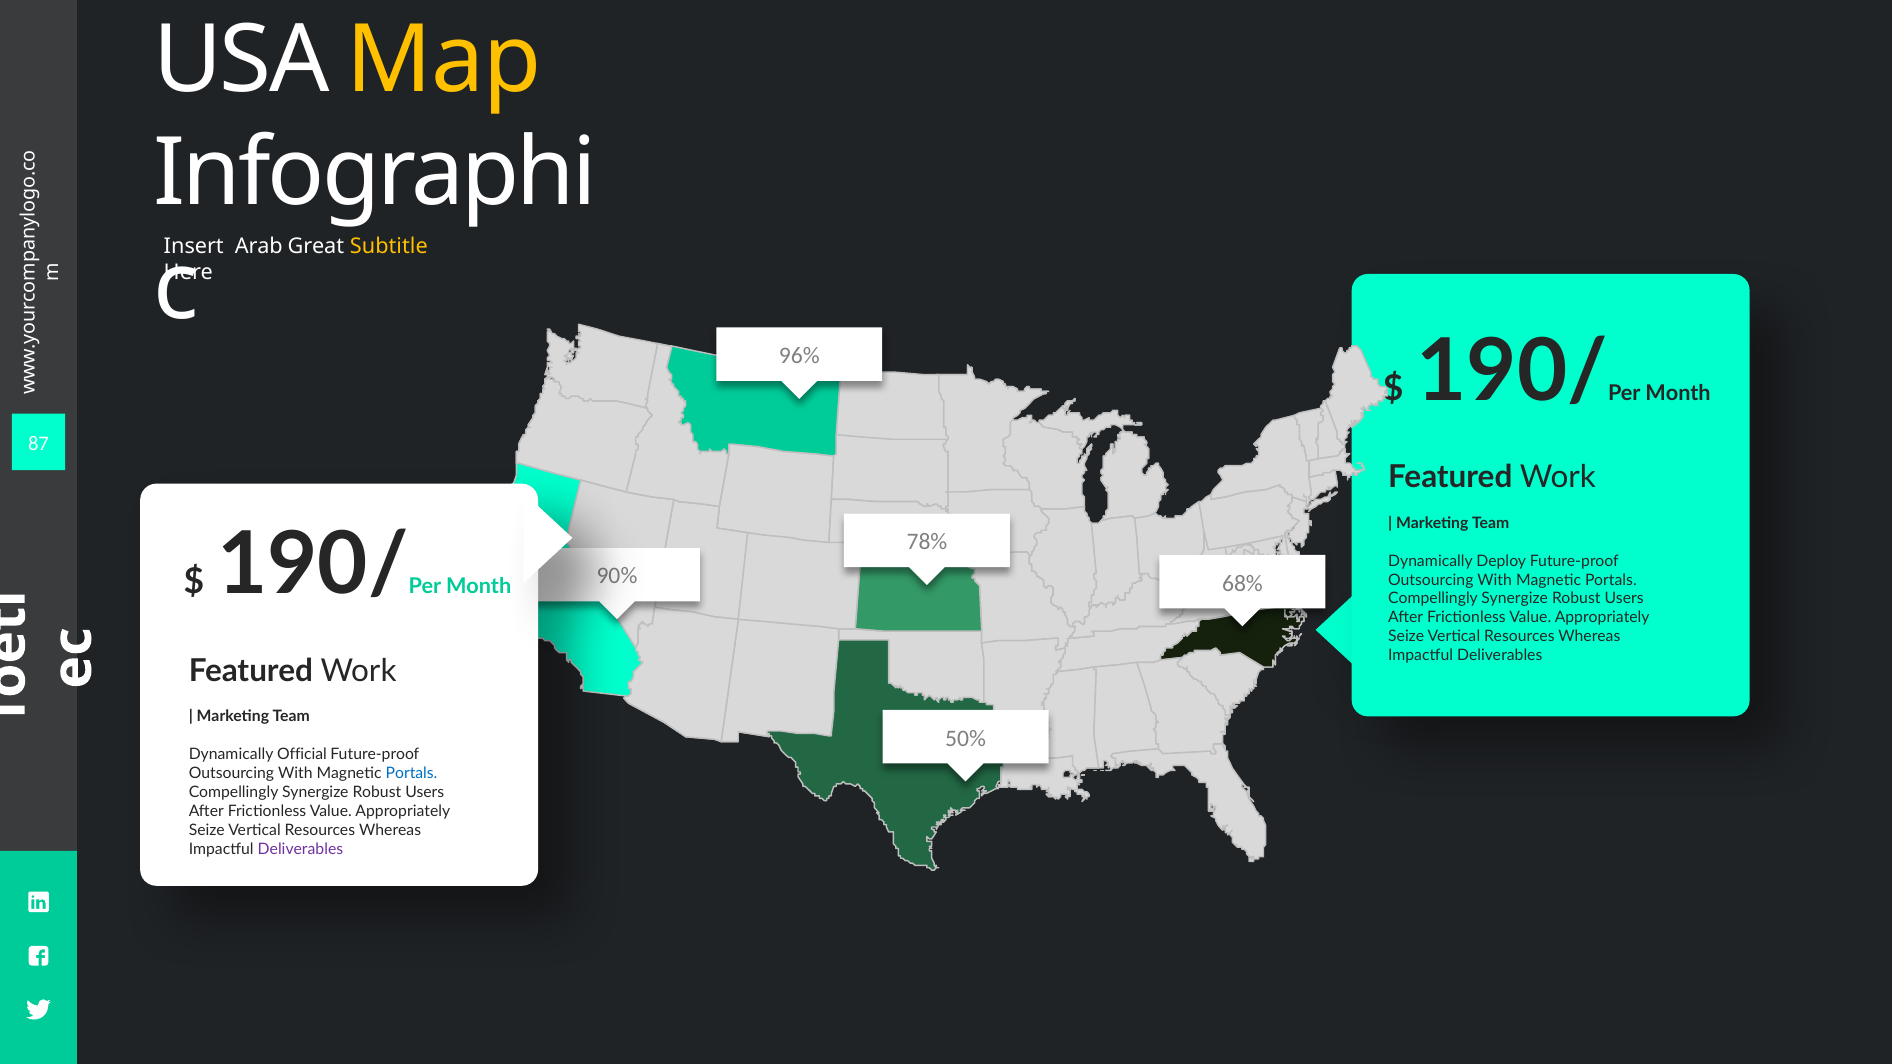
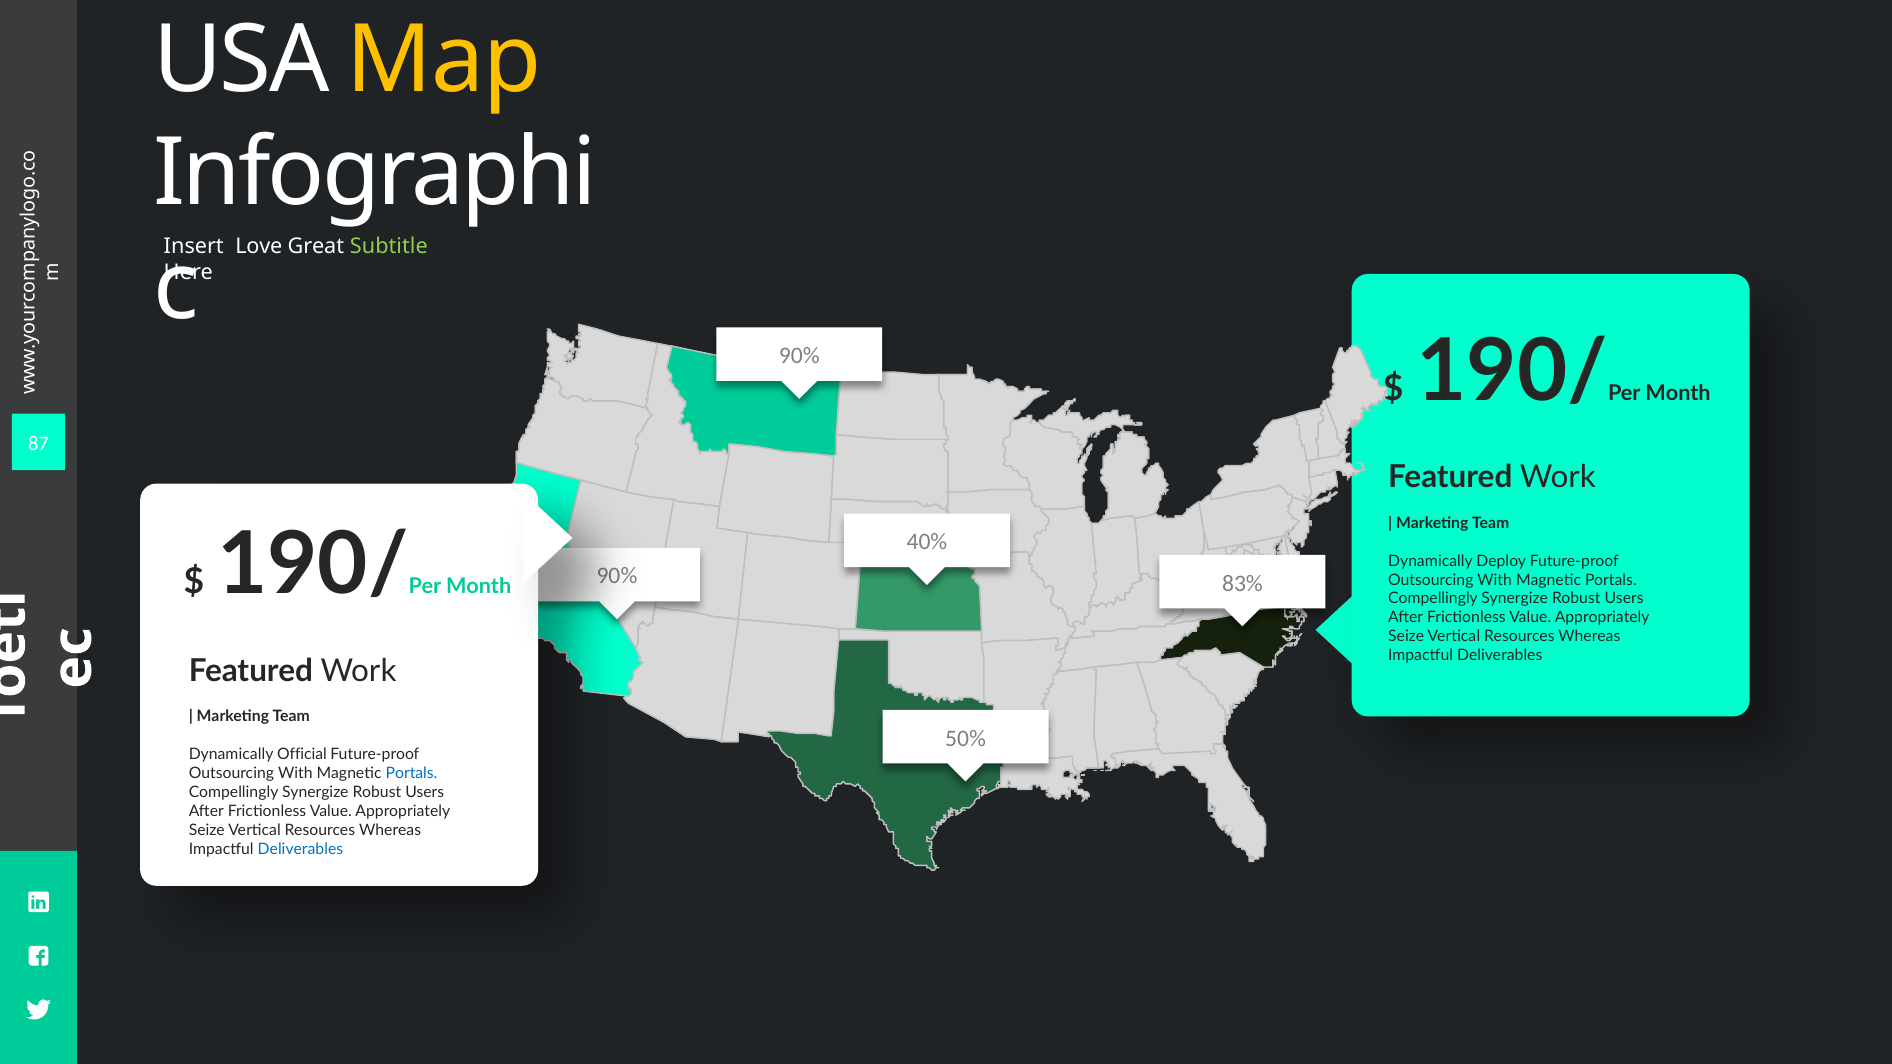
Arab: Arab -> Love (259, 246)
Subtitle colour: yellow -> light green (389, 246)
96%: 96% -> 90% (799, 356)
78%: 78% -> 40% (927, 542)
68%: 68% -> 83% (1242, 583)
Deliverables colour: purple -> blue (300, 849)
